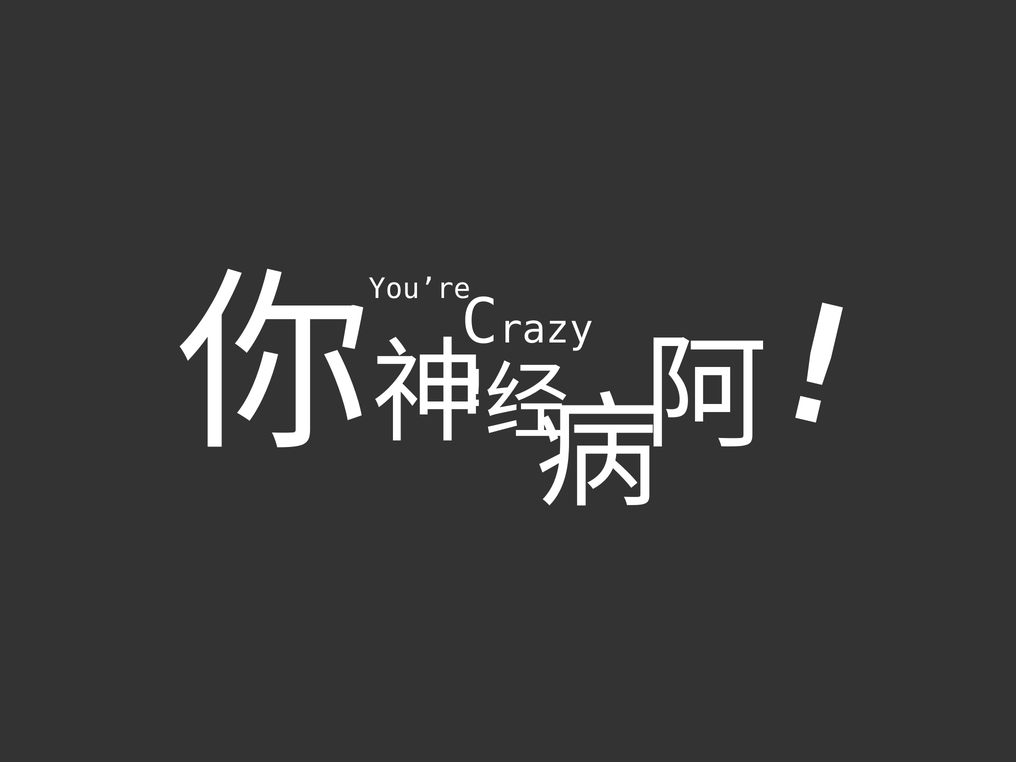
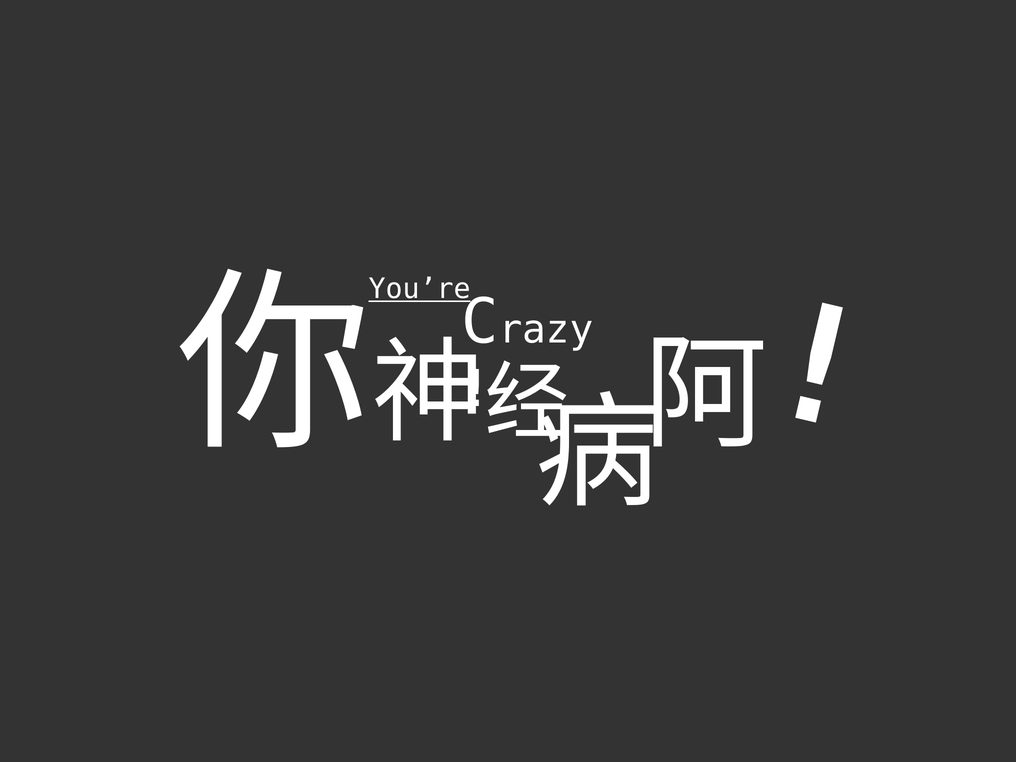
You’re underline: none -> present (420, 289)
